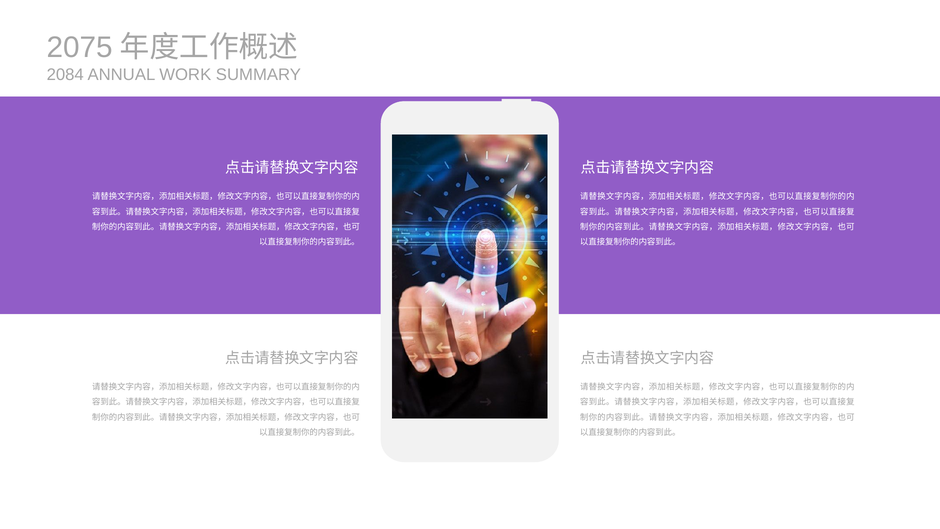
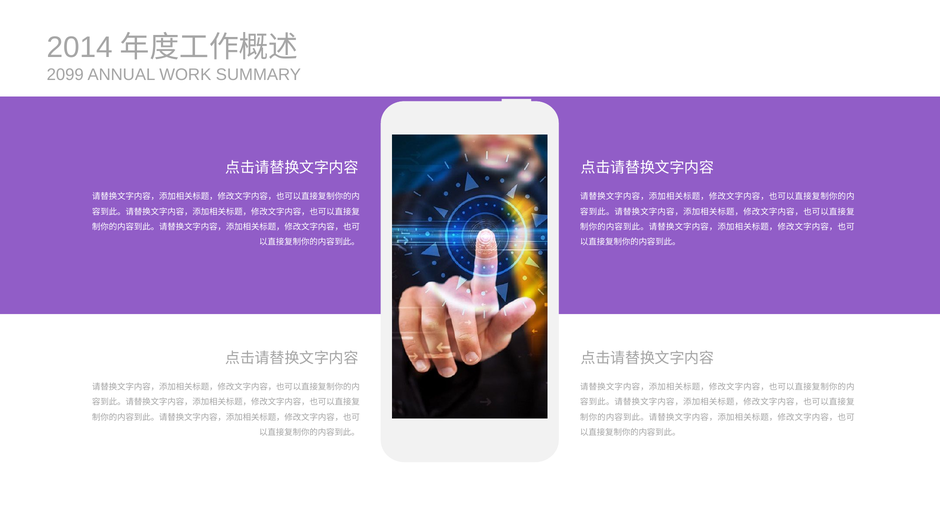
2075: 2075 -> 2014 (80, 47)
2084: 2084 -> 2099 (65, 75)
